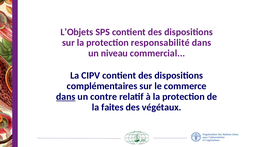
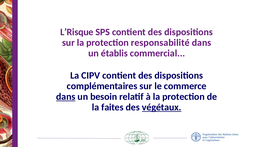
L’Objets: L’Objets -> L’Risque (77, 32)
niveau: niveau -> établis (114, 53)
contre: contre -> besoin (104, 97)
végétaux underline: none -> present (162, 107)
